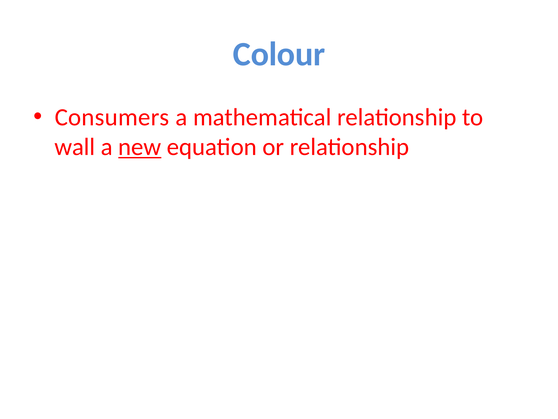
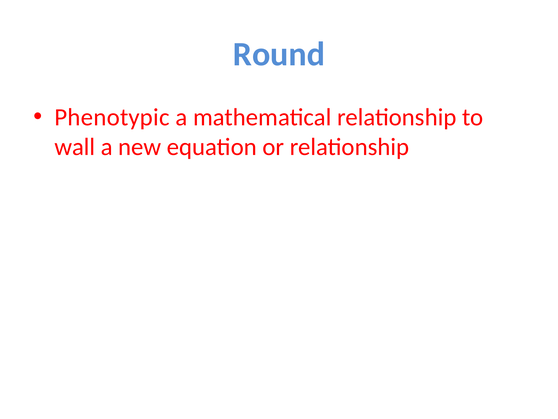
Colour: Colour -> Round (279, 54)
Consumers: Consumers -> Phenotypic (112, 117)
new underline: present -> none (140, 147)
